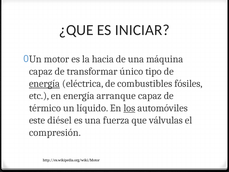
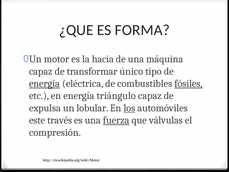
INICIAR: INICIAR -> FORMA (142, 30)
fósiles underline: none -> present (188, 83)
arranque: arranque -> triángulo (116, 96)
térmico: térmico -> expulsa (45, 108)
líquido: líquido -> lobular (92, 108)
diésel: diésel -> través (60, 120)
fuerza underline: none -> present (116, 120)
